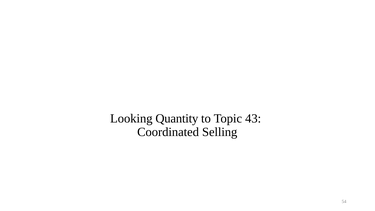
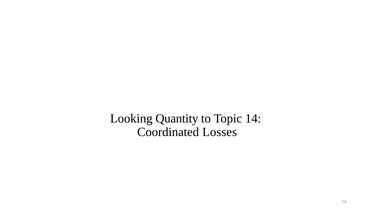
43: 43 -> 14 (253, 119)
Selling: Selling -> Losses (220, 132)
